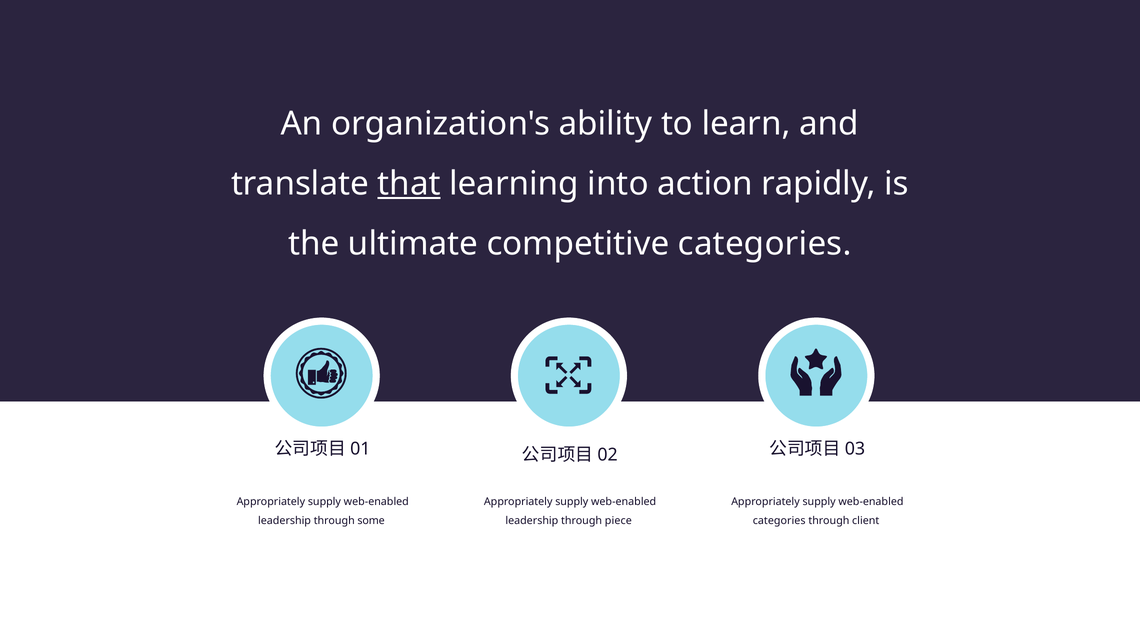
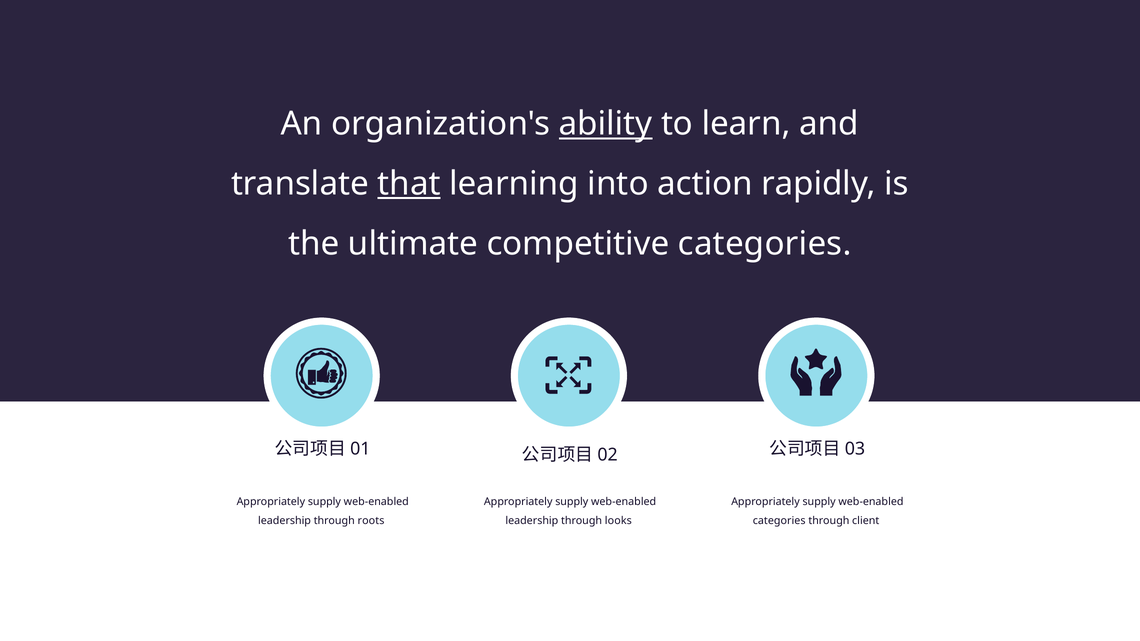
ability underline: none -> present (606, 124)
some: some -> roots (371, 521)
piece: piece -> looks (618, 521)
